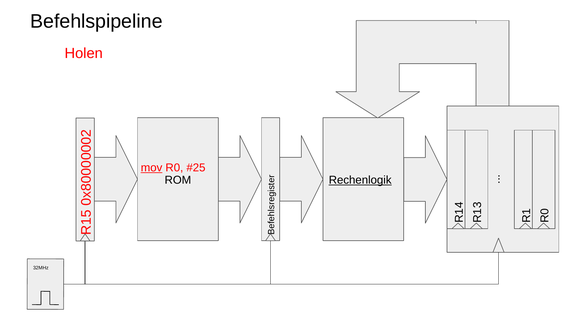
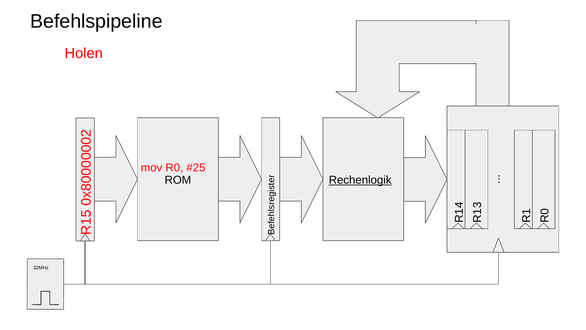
mov underline: present -> none (152, 168)
